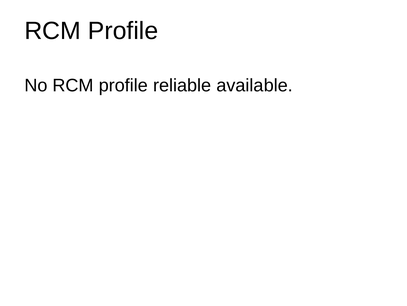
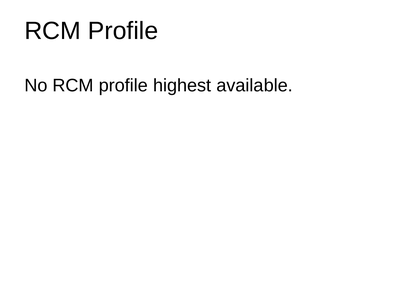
reliable: reliable -> highest (182, 85)
